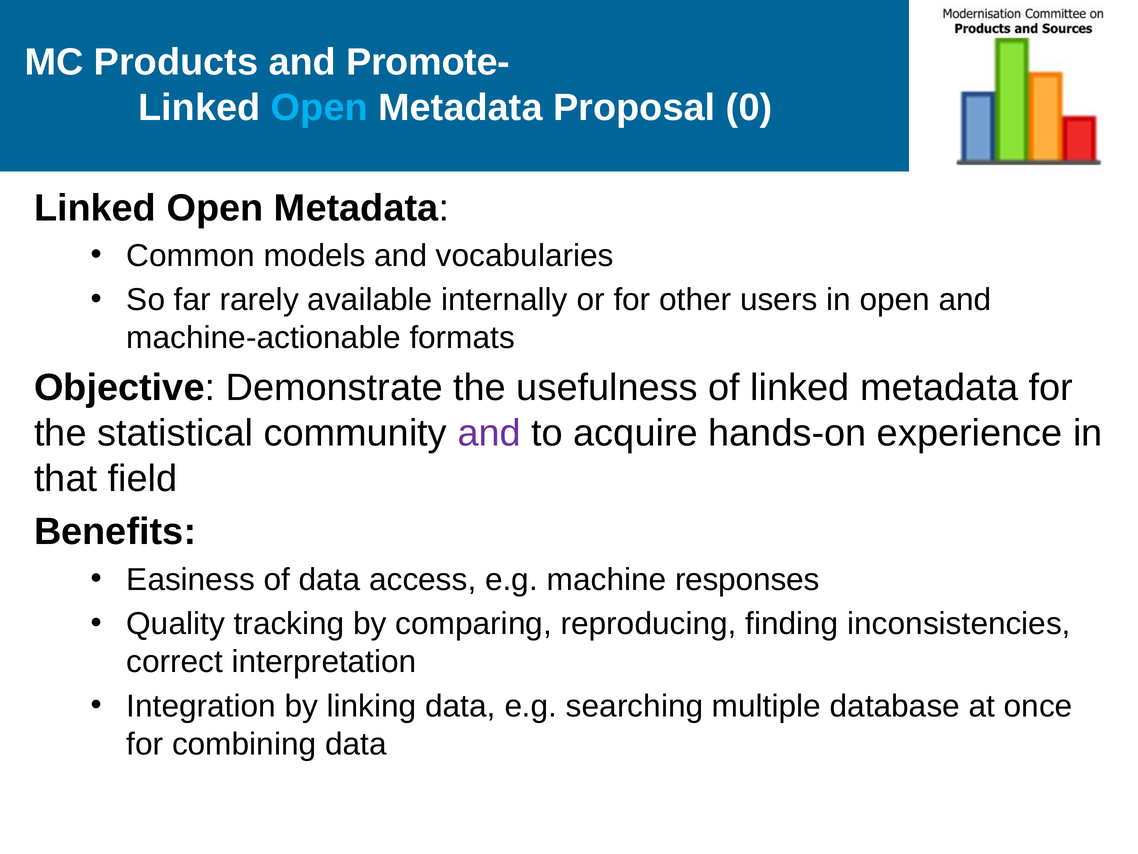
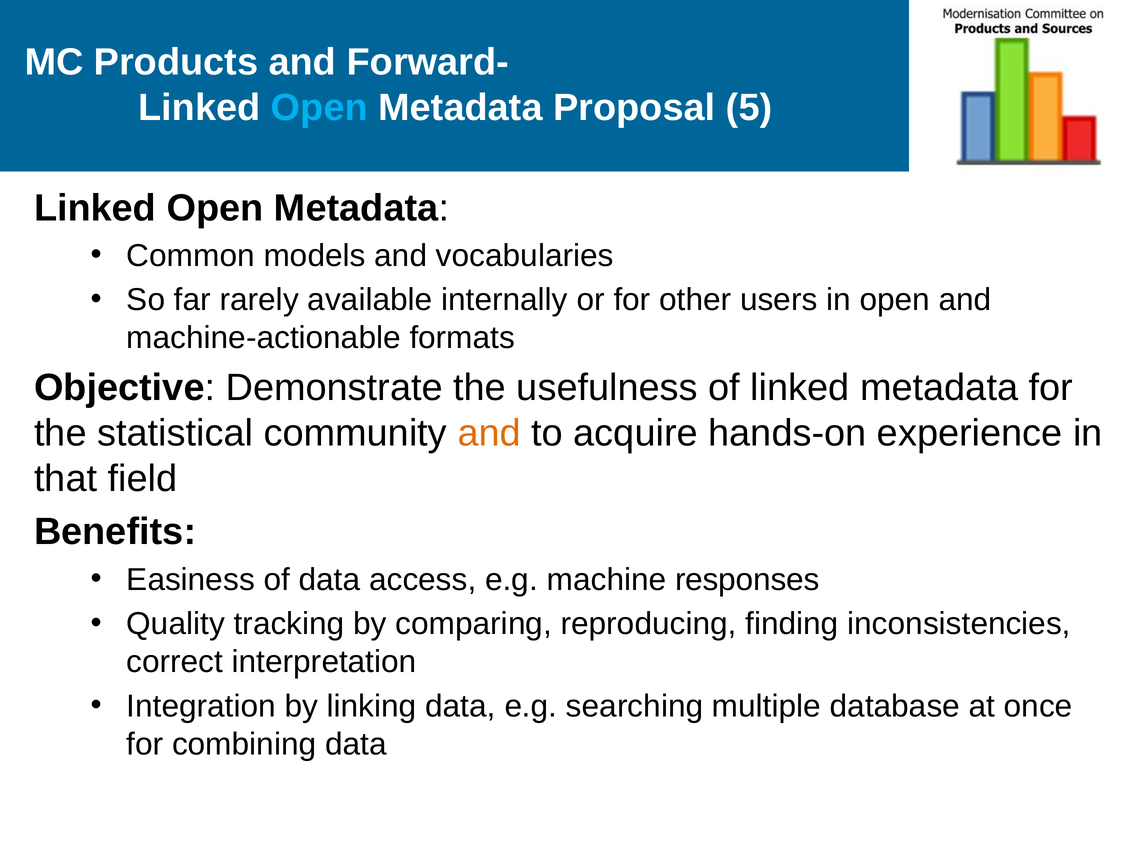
Promote-: Promote- -> Forward- (428, 62)
0: 0 -> 5 (749, 108)
and colour: purple -> orange (489, 433)
